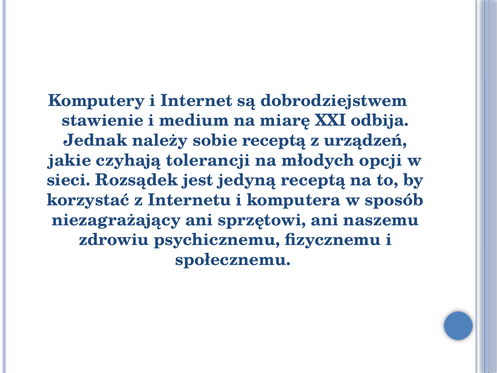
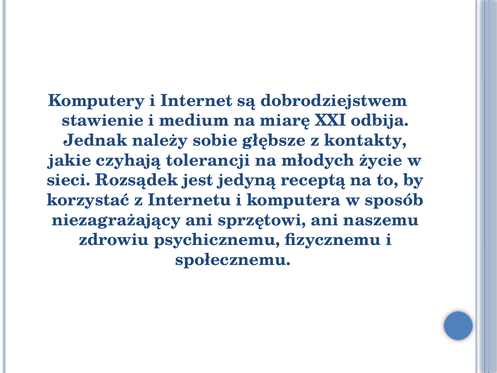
sobie receptą: receptą -> głębsze (274, 140)
urządzeń: urządzeń -> kontakty (365, 140)
opcji: opcji -> życie (381, 160)
